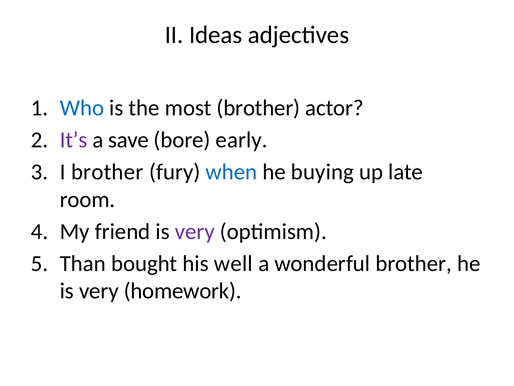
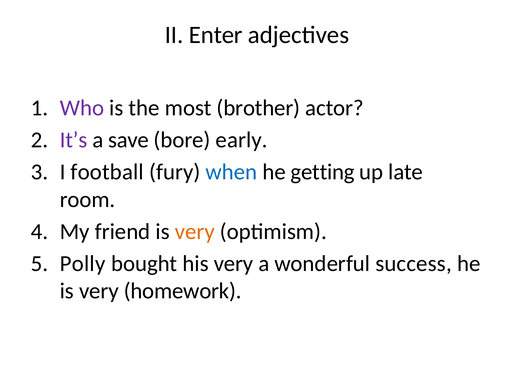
Ideas: Ideas -> Enter (216, 35)
Who colour: blue -> purple (82, 108)
I brother: brother -> football (107, 172)
buying: buying -> getting (323, 172)
very colour: purple -> orange (195, 231)
Than: Than -> Polly (83, 263)
his well: well -> very (234, 263)
wonderful brother: brother -> success (414, 263)
